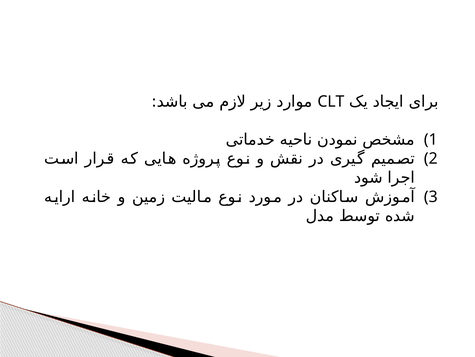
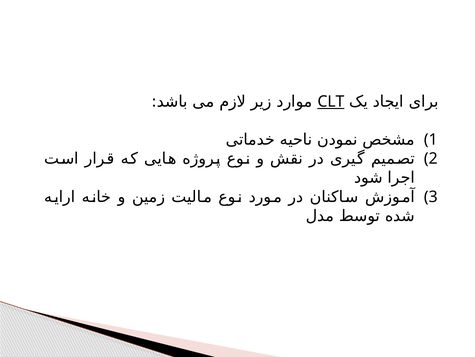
CLT underline: none -> present (331, 101)
